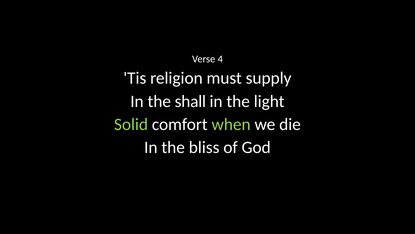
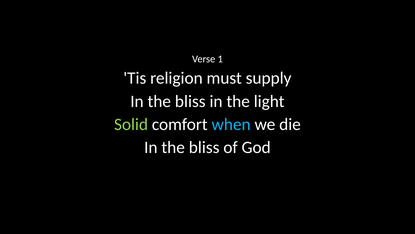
4: 4 -> 1 (220, 59)
shall: shall -> bliss (190, 101)
when colour: light green -> light blue (231, 124)
